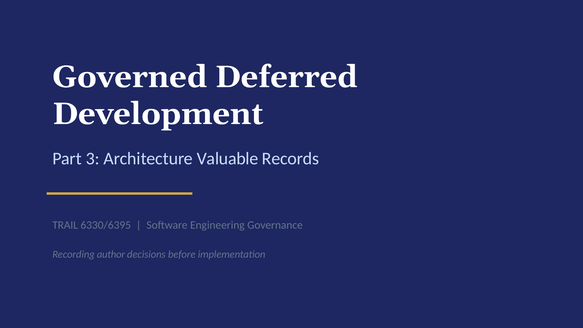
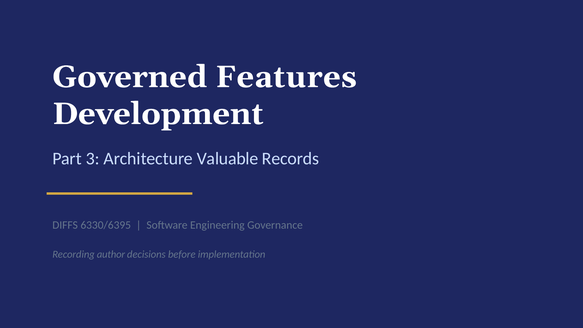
Deferred: Deferred -> Features (286, 77)
TRAIL: TRAIL -> DIFFS (65, 225)
